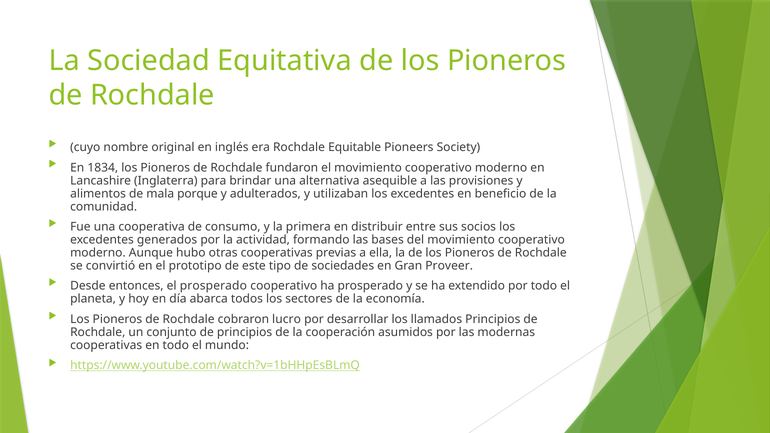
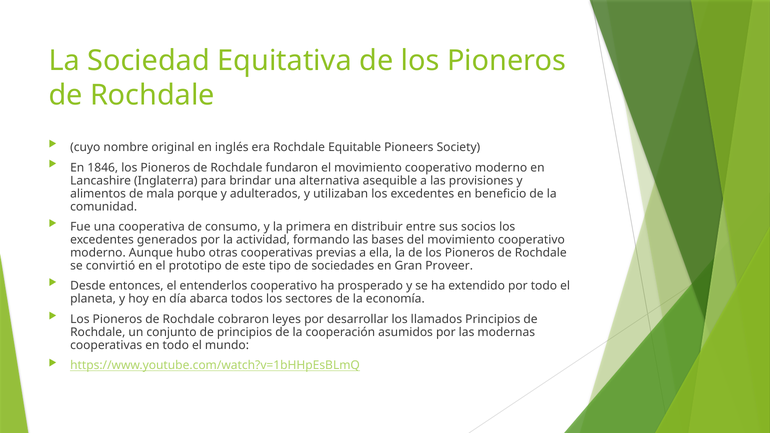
1834: 1834 -> 1846 (103, 168)
el prosperado: prosperado -> entenderlos (213, 286)
lucro: lucro -> leyes (287, 319)
